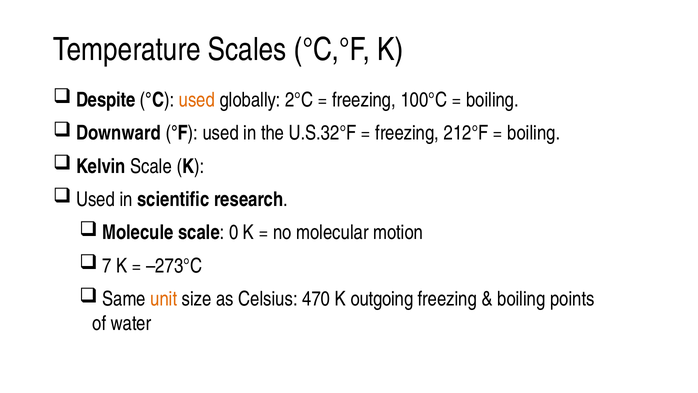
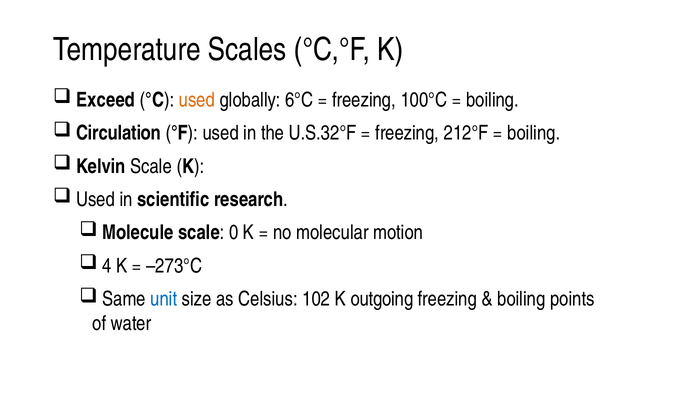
Despite: Despite -> Exceed (106, 100)
2°C: 2°C -> 6°C (299, 100)
Downward: Downward -> Circulation (119, 133)
7: 7 -> 4 (107, 266)
unit colour: orange -> blue (164, 299)
470: 470 -> 102 (316, 299)
